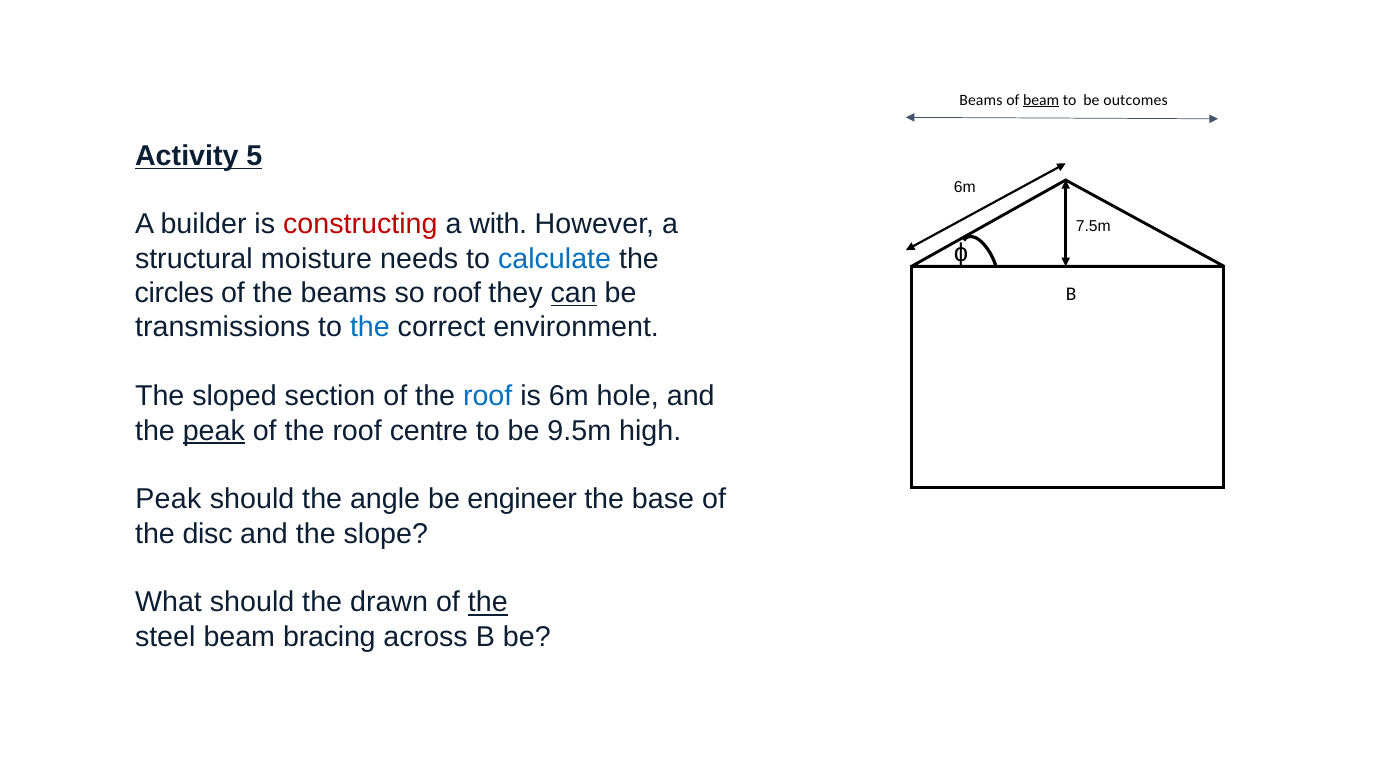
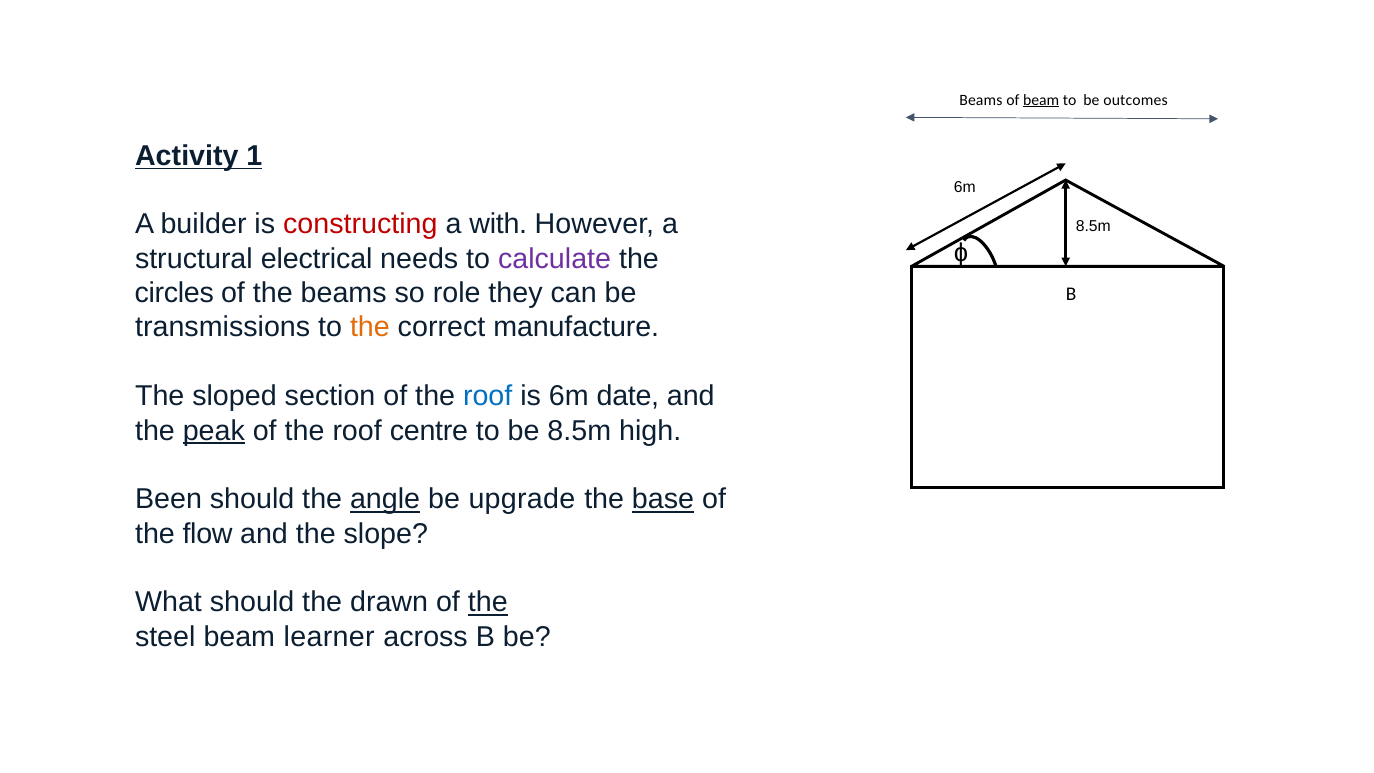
5: 5 -> 1 (254, 156)
7.5m: 7.5m -> 8.5m (1093, 227)
moisture: moisture -> electrical (317, 259)
calculate colour: blue -> purple (555, 259)
so roof: roof -> role (457, 293)
can underline: present -> none (574, 293)
the colour: blue -> orange (370, 327)
environment: environment -> manufacture (576, 327)
hole: hole -> date (628, 396)
be 9.5m: 9.5m -> 8.5m (579, 431)
Peak: Peak -> Been (169, 499)
angle underline: none -> present (385, 499)
engineer: engineer -> upgrade (522, 499)
base underline: none -> present (663, 499)
disc: disc -> flow (208, 534)
bracing: bracing -> learner (329, 637)
